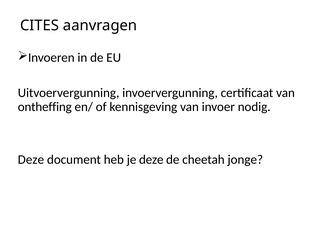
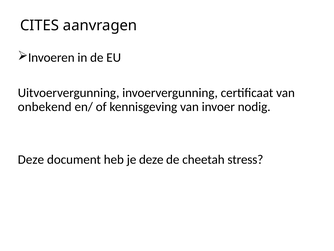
ontheffing: ontheffing -> onbekend (45, 107)
jonge: jonge -> stress (245, 159)
